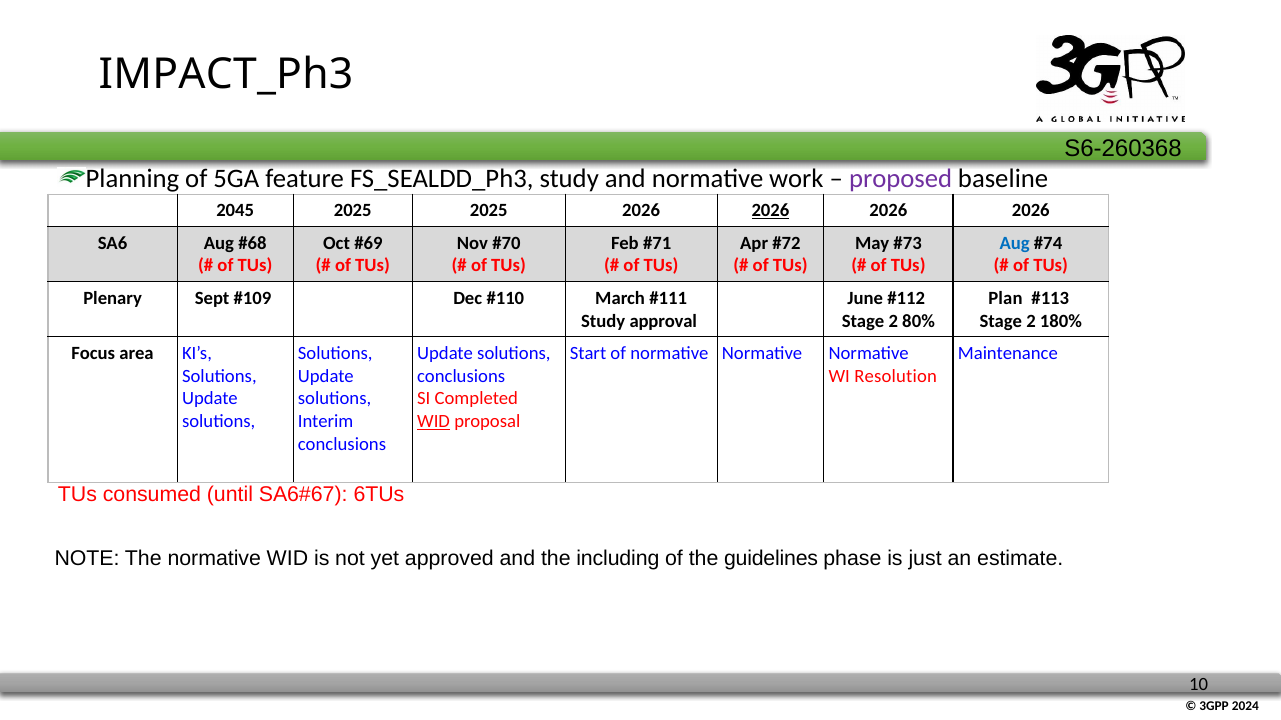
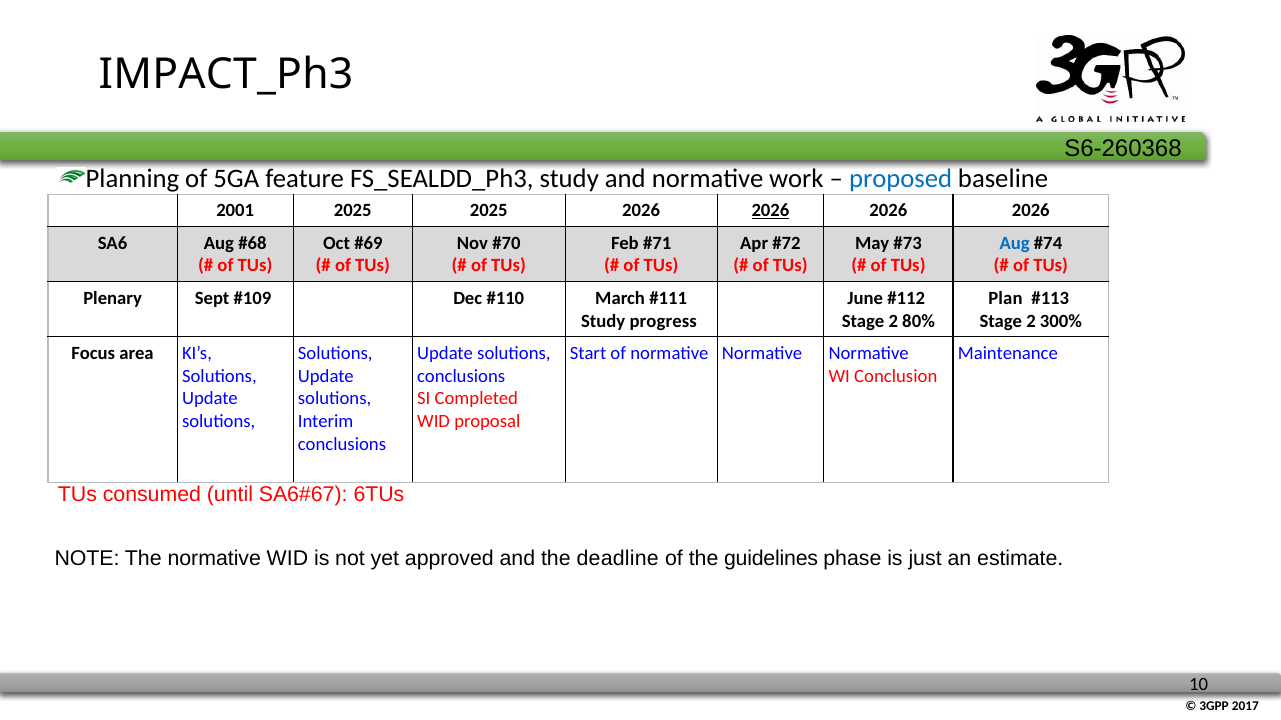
proposed colour: purple -> blue (901, 179)
2045: 2045 -> 2001 (235, 211)
approval: approval -> progress (663, 321)
180%: 180% -> 300% (1061, 321)
Resolution: Resolution -> Conclusion (896, 376)
WID underline: present -> none (434, 422)
including: including -> deadline (618, 559)
2024: 2024 -> 2017 (1245, 706)
